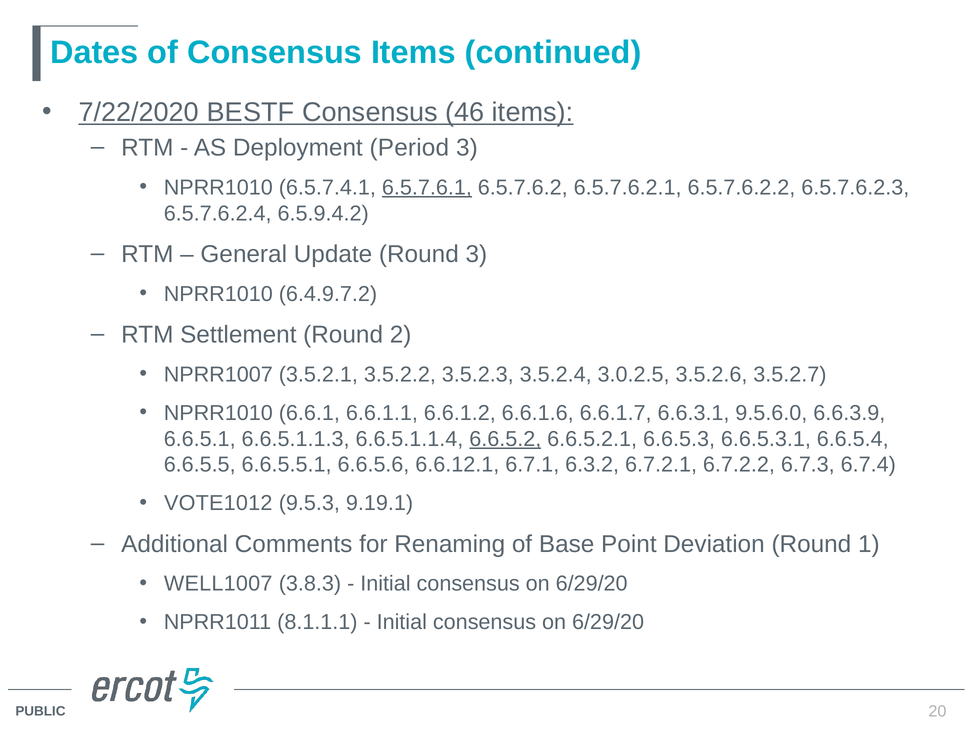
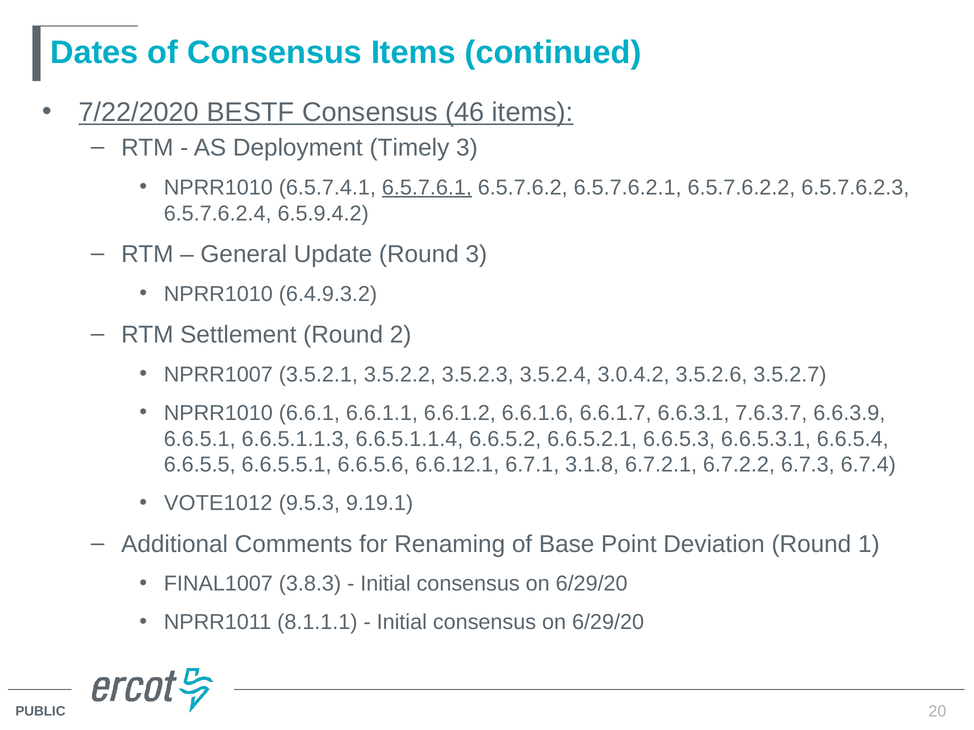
Period: Period -> Timely (409, 148)
6.4.9.7.2: 6.4.9.7.2 -> 6.4.9.3.2 (328, 294)
3.0.2.5: 3.0.2.5 -> 3.0.4.2 (634, 375)
9.5.6.0: 9.5.6.0 -> 7.6.3.7 (771, 413)
6.6.5.2 underline: present -> none (505, 439)
6.3.2: 6.3.2 -> 3.1.8 (592, 465)
WELL1007: WELL1007 -> FINAL1007 (218, 584)
